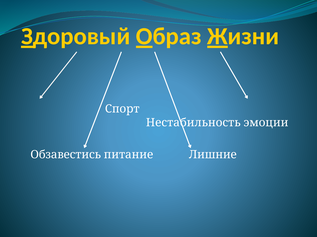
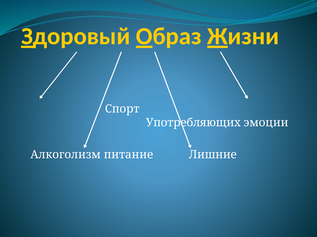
Нестабильность: Нестабильность -> Употребляющих (193, 123)
Обзавестись: Обзавестись -> Алкоголизм (66, 155)
